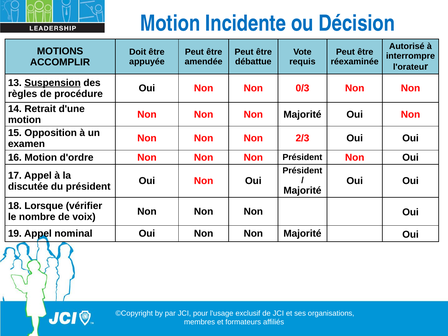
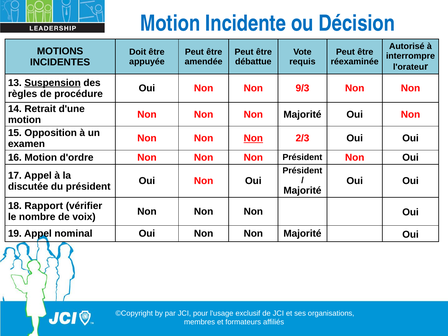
ACCOMPLIR: ACCOMPLIR -> INCIDENTES (60, 62)
0/3: 0/3 -> 9/3 (302, 88)
Non underline: none -> present (253, 138)
Lorsque: Lorsque -> Rapport (44, 206)
